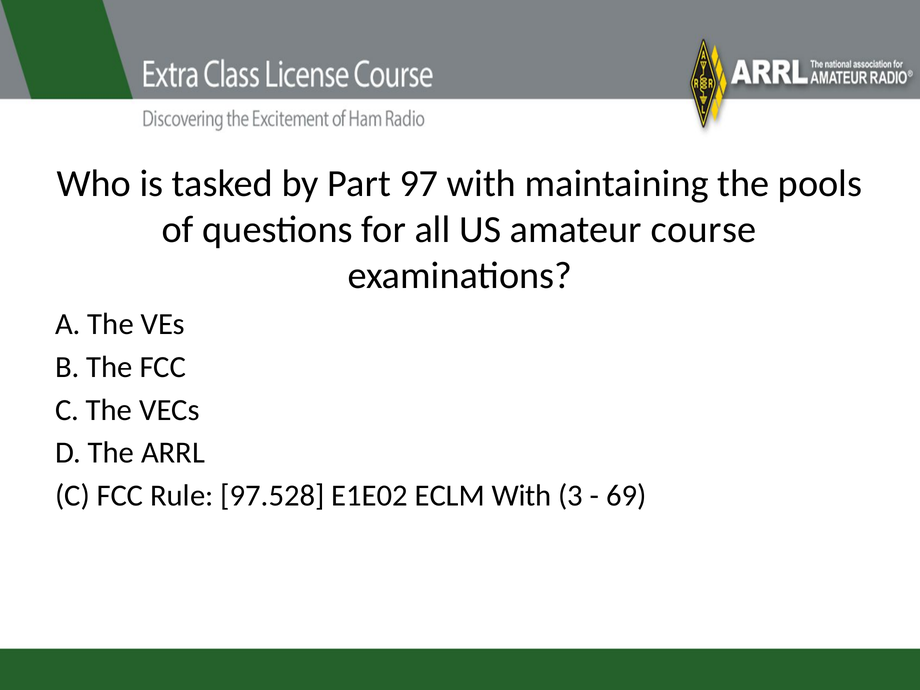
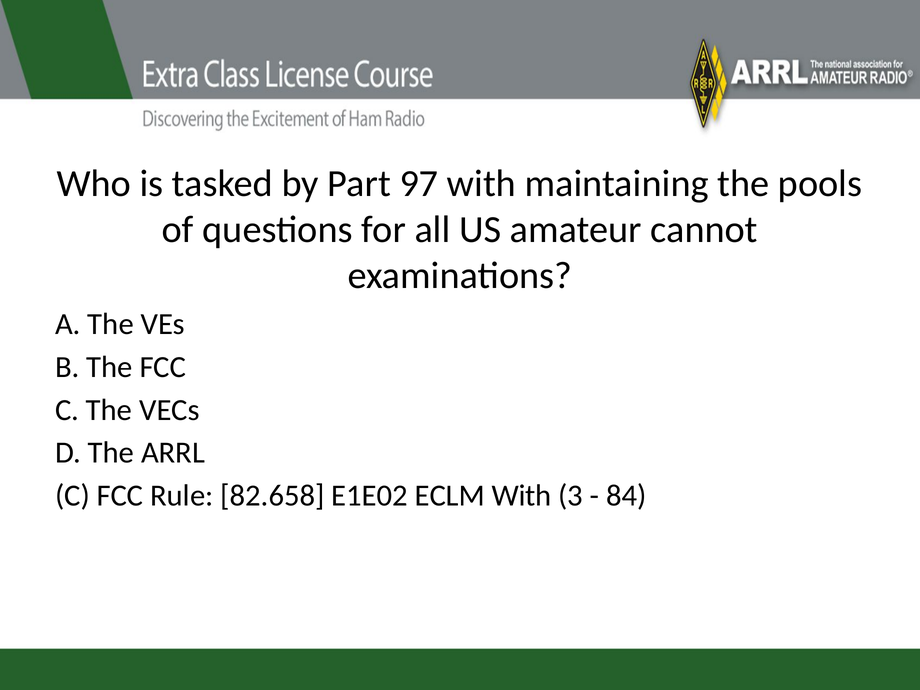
course: course -> cannot (704, 230)
97.528: 97.528 -> 82.658 (272, 496)
69: 69 -> 84 (626, 496)
